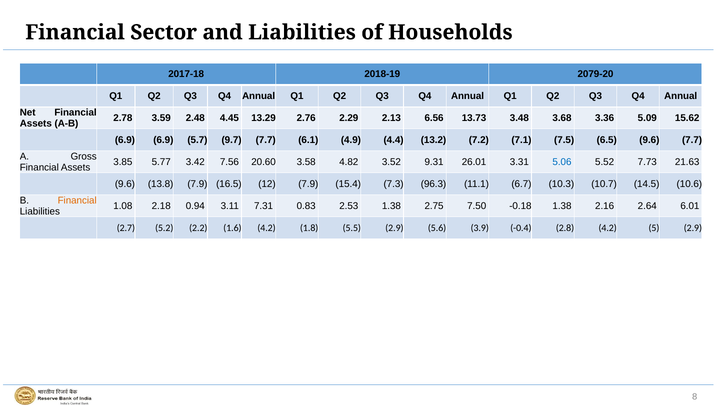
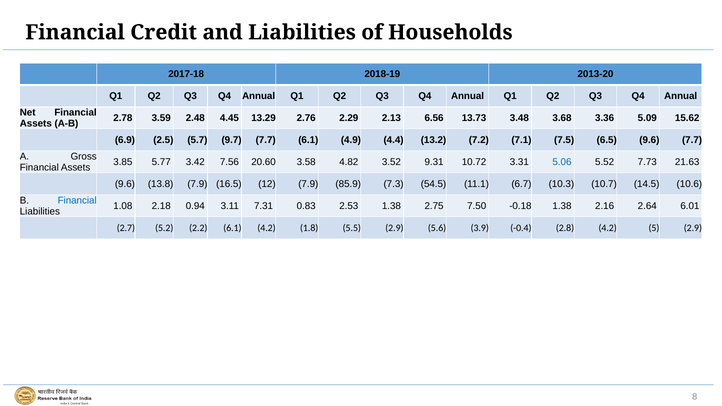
Sector: Sector -> Credit (164, 32)
2079-20: 2079-20 -> 2013-20 (595, 74)
6.9 6.9: 6.9 -> 2.5 (163, 140)
26.01: 26.01 -> 10.72 (474, 162)
15.4: 15.4 -> 85.9 (348, 184)
96.3: 96.3 -> 54.5 (434, 184)
Financial colour: orange -> blue (77, 201)
2.2 1.6: 1.6 -> 6.1 (232, 228)
